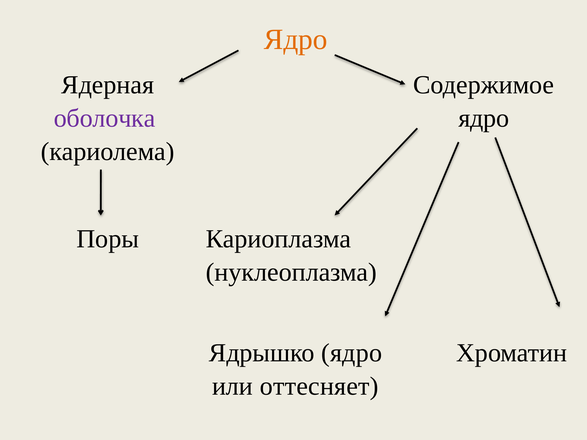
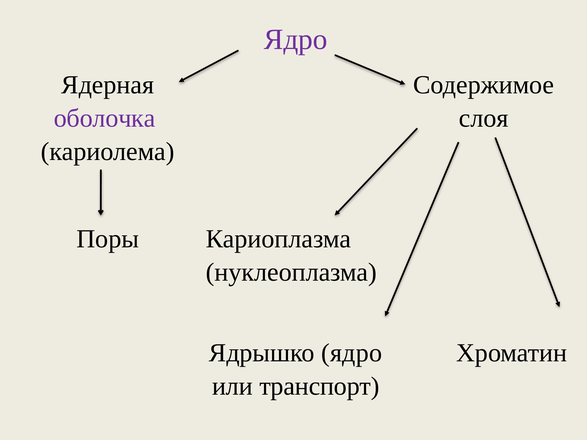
Ядро colour: orange -> purple (296, 40)
ядро: ядро -> слоя (484, 118)
оттесняет: оттесняет -> транспорт (319, 386)
